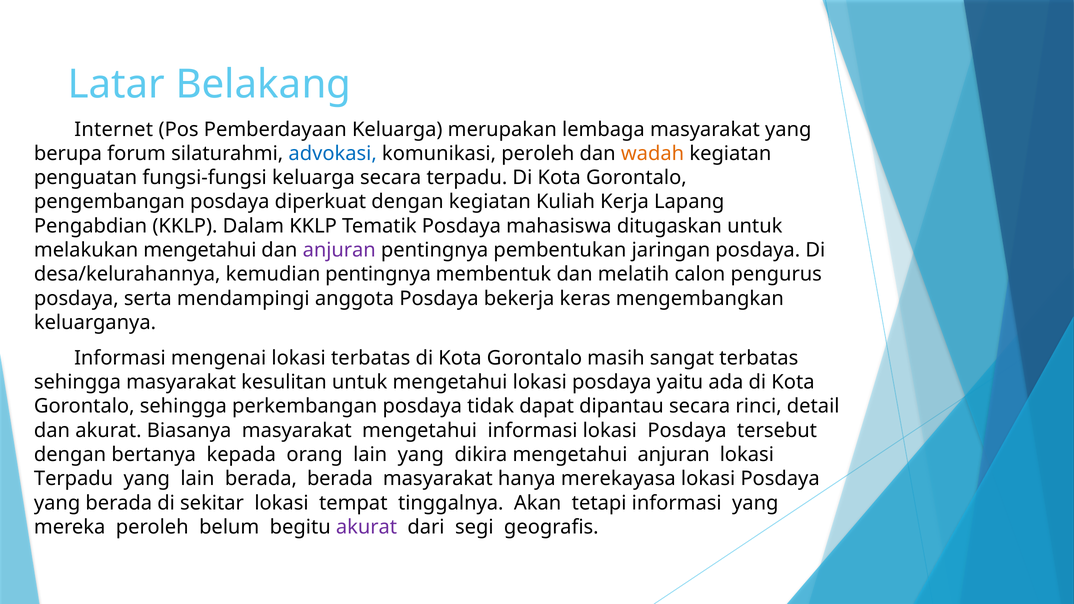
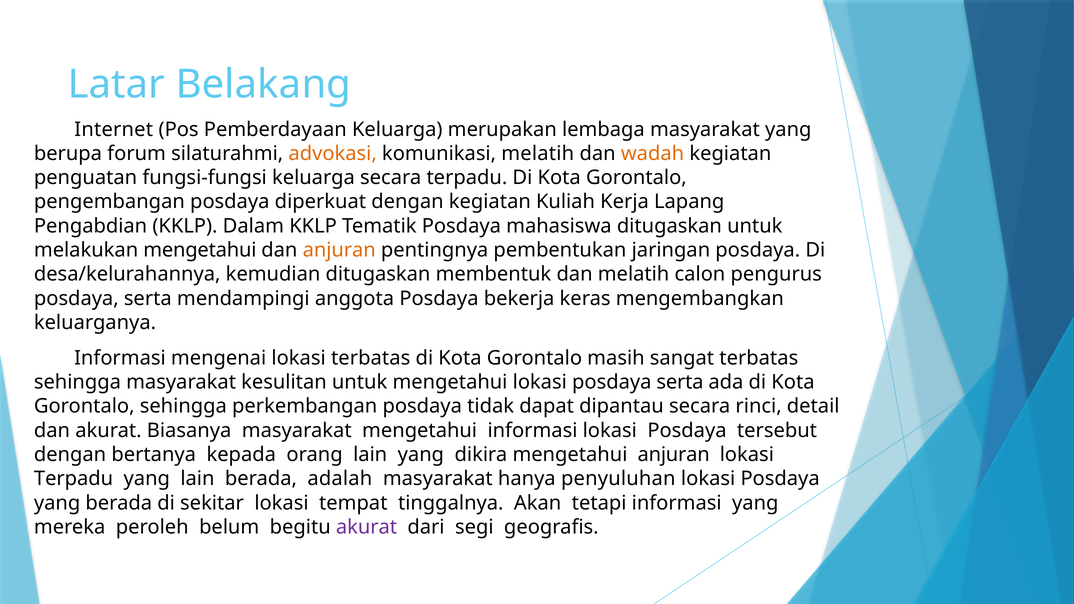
advokasi colour: blue -> orange (333, 154)
komunikasi peroleh: peroleh -> melatih (538, 154)
anjuran colour: purple -> orange (339, 250)
kemudian pentingnya: pentingnya -> ditugaskan (378, 274)
lokasi posdaya yaitu: yaitu -> serta (680, 382)
berada berada: berada -> adalah (340, 479)
merekayasa: merekayasa -> penyuluhan (618, 479)
